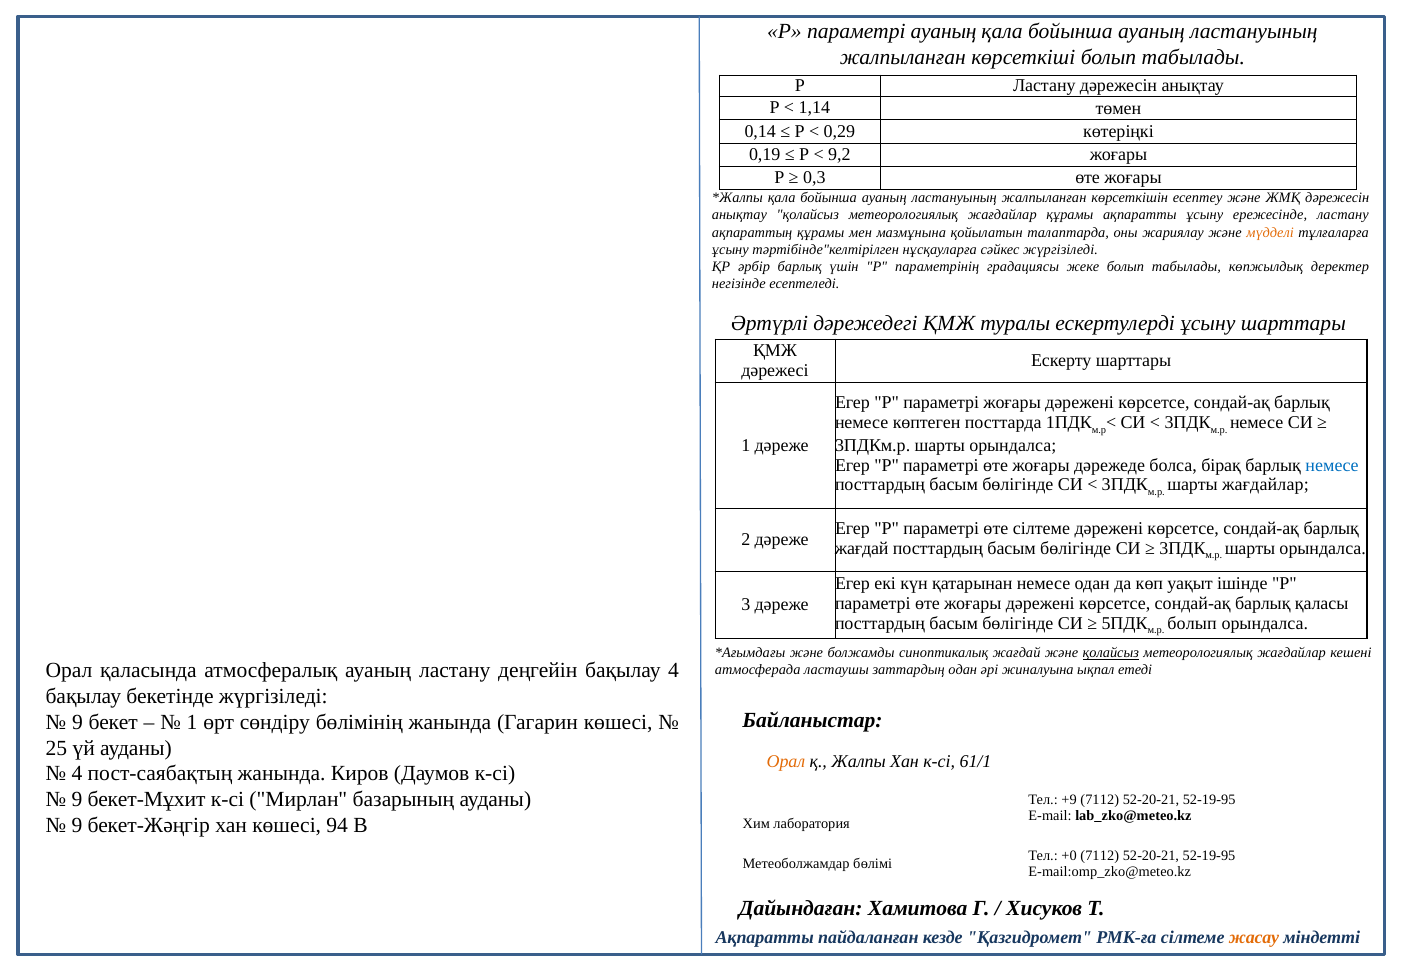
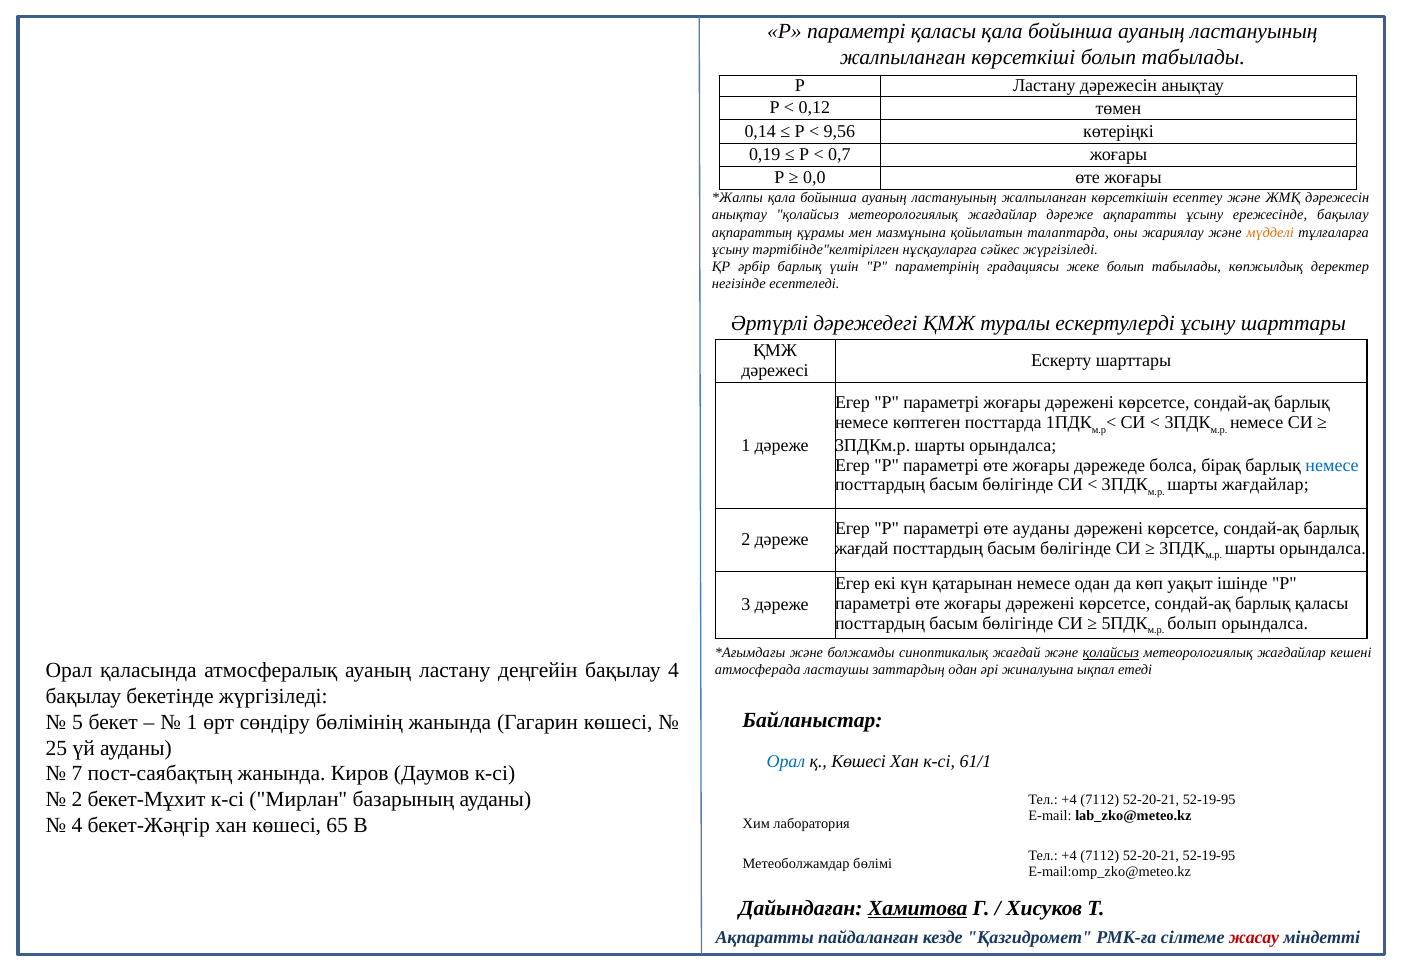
параметрі ауаның: ауаның -> қаласы (943, 32)
1,14: 1,14 -> 0,12 (814, 108)
0,29: 0,29 -> 9,56 (839, 131)
9,2: 9,2 -> 0,7 (839, 154)
0,3: 0,3 -> 0,0 (814, 178)
жағдайлар құрамы: құрамы -> дәреже (1070, 215)
ережесінде ластану: ластану -> бақылау (1343, 215)
өте сілтеме: сілтеме -> ауданы (1041, 528)
9: 9 -> 5 (77, 722)
Орал colour: orange -> blue (786, 762)
қ Жалпы: Жалпы -> Көшесі (859, 762)
4: 4 -> 7 (77, 774)
9: 9 -> 2 (77, 800)
+9: +9 -> +4 (1069, 800)
9: 9 -> 4 (77, 826)
94: 94 -> 65 (337, 826)
+0: +0 -> +4 (1069, 856)
Хамитова underline: none -> present (918, 908)
жасау colour: orange -> red (1254, 938)
